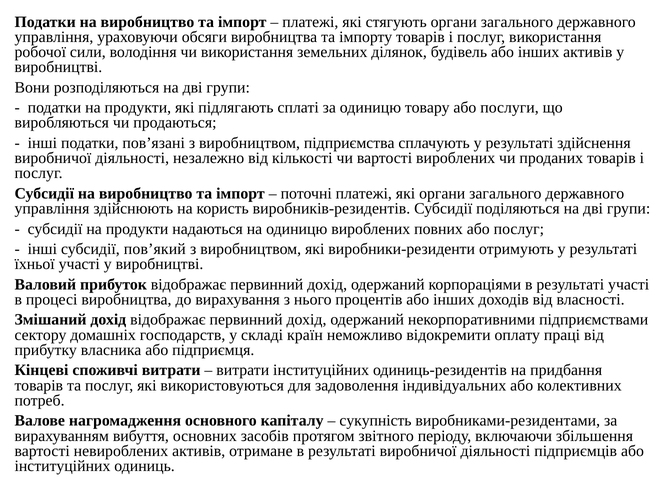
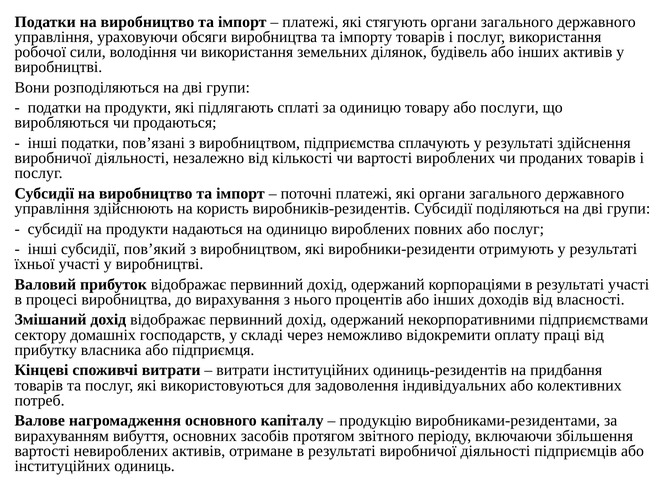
країн: країн -> через (305, 335)
сукупність: сукупність -> продукцію (376, 421)
